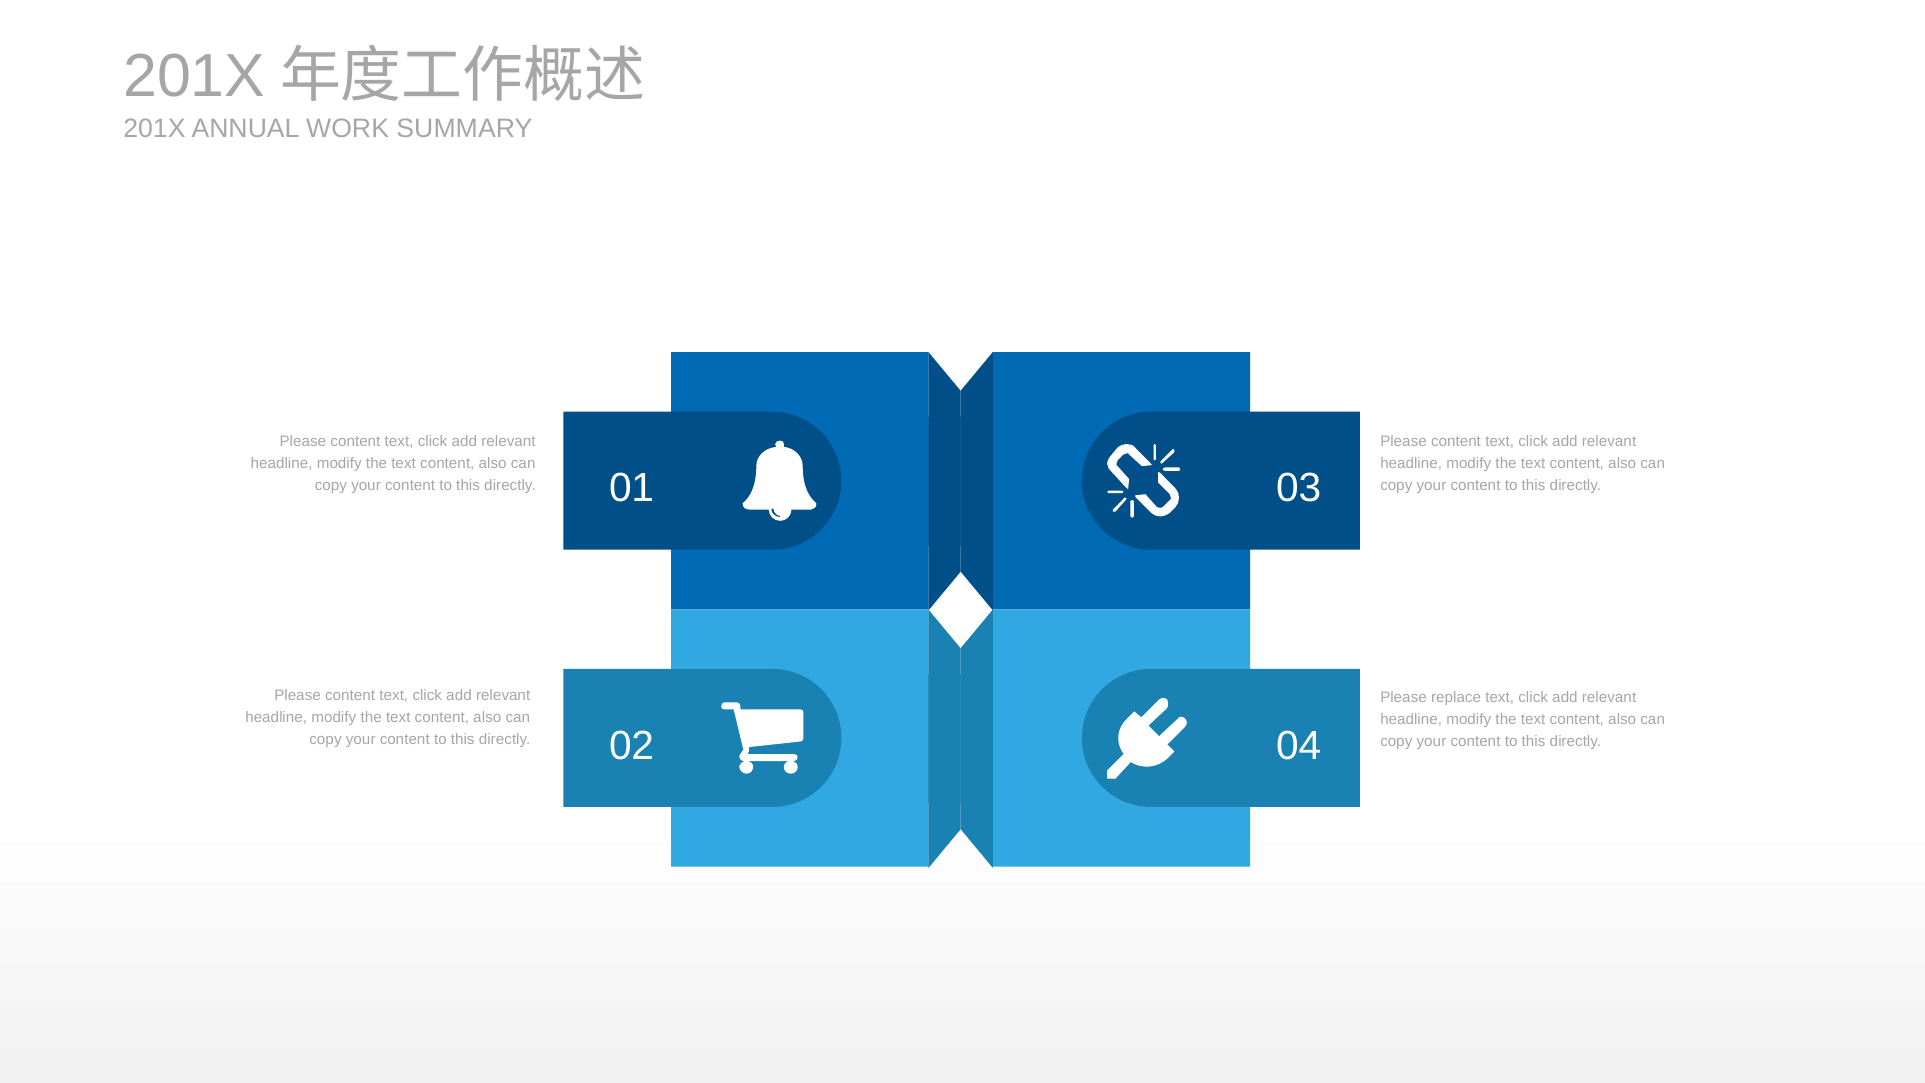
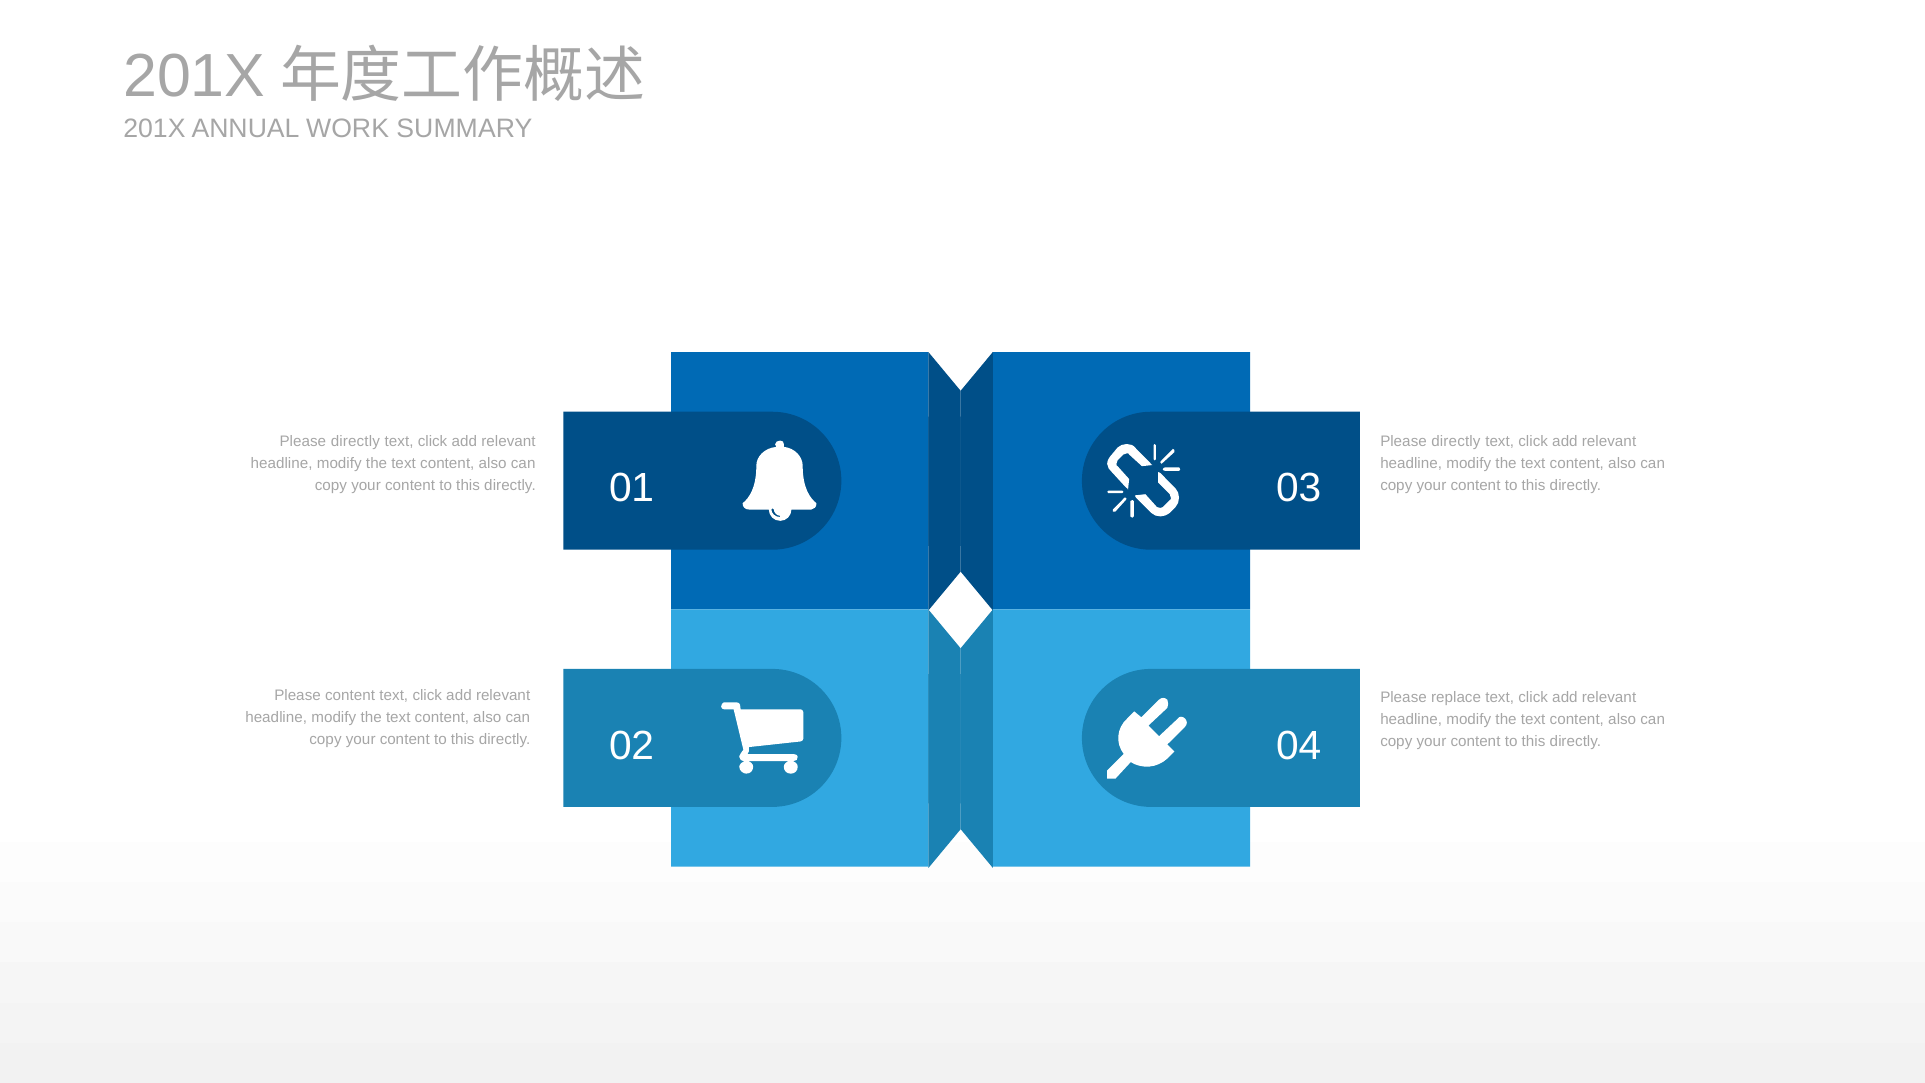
content: content -> directly (1456, 441)
content: content -> directly (355, 442)
